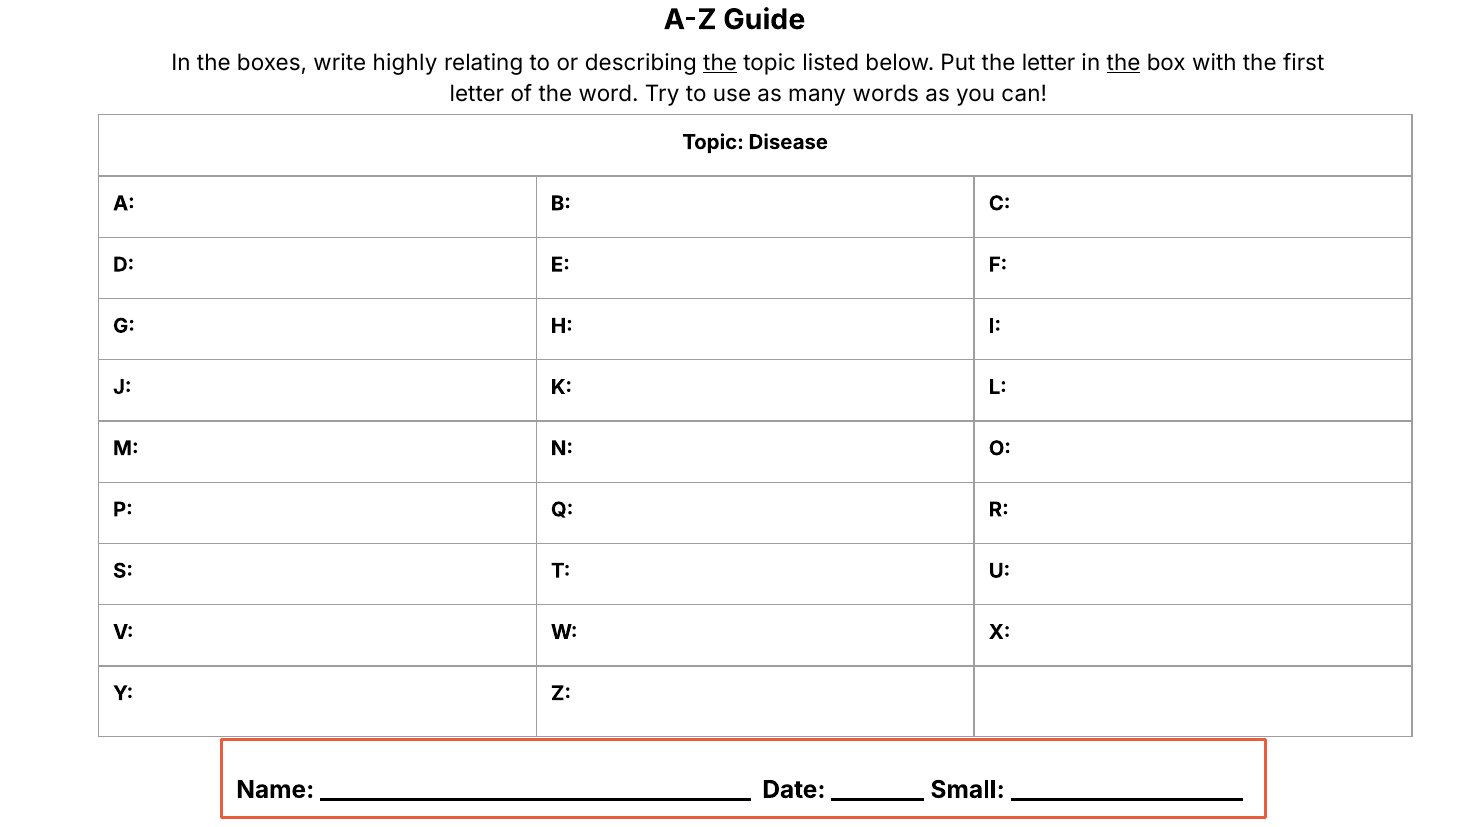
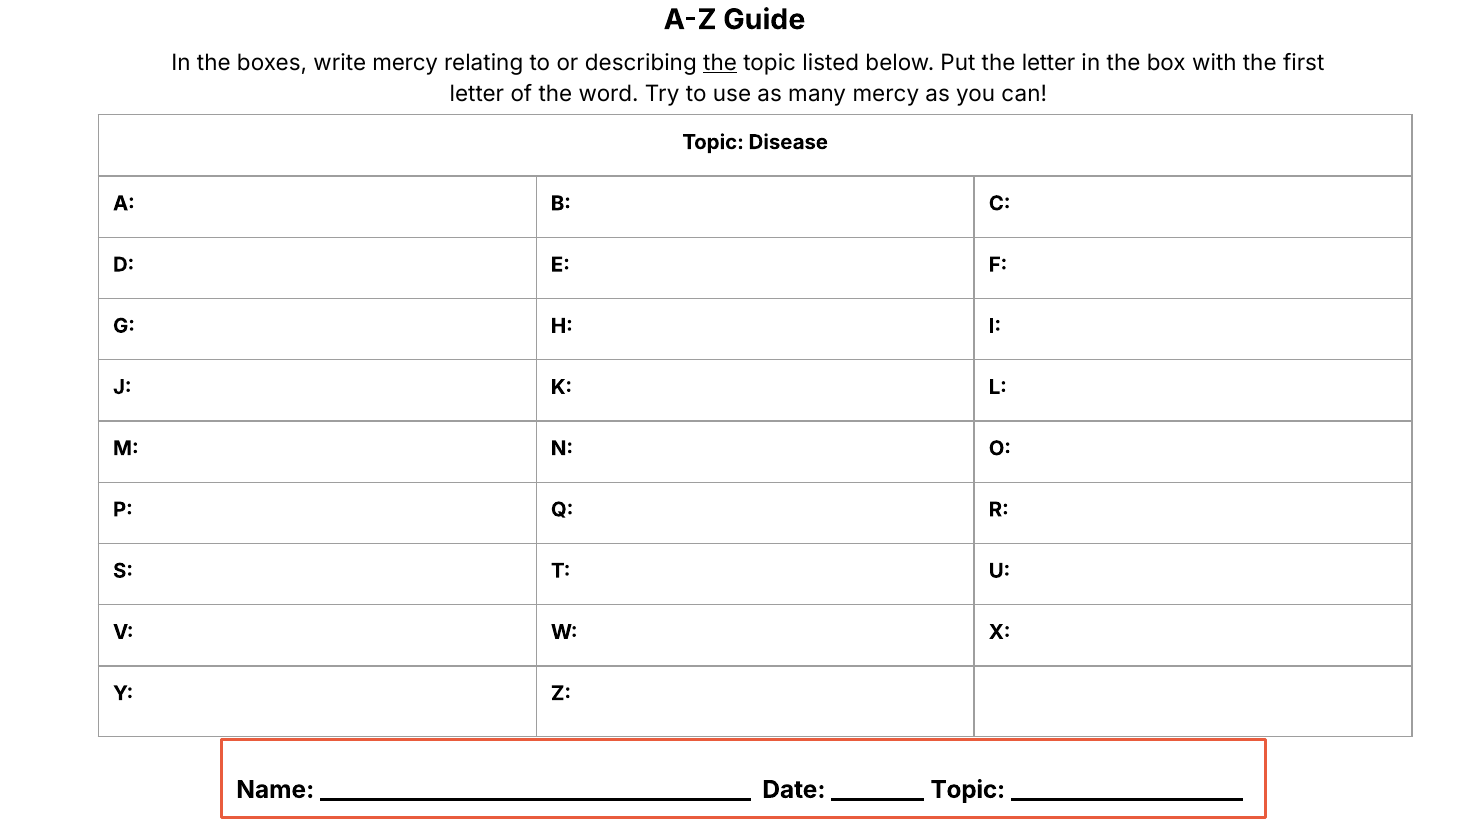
write highly: highly -> mercy (405, 63)
the underline: present -> none (1124, 63)
many words: words -> mercy (886, 94)
Small: Small -> Topic (968, 789)
